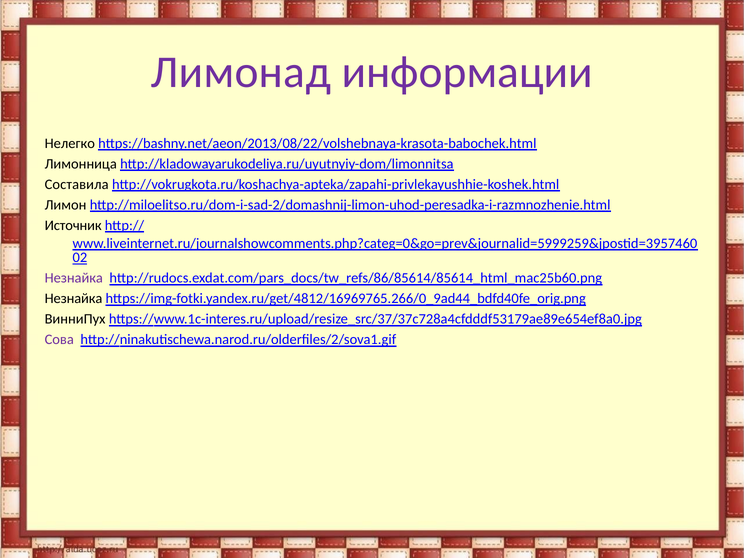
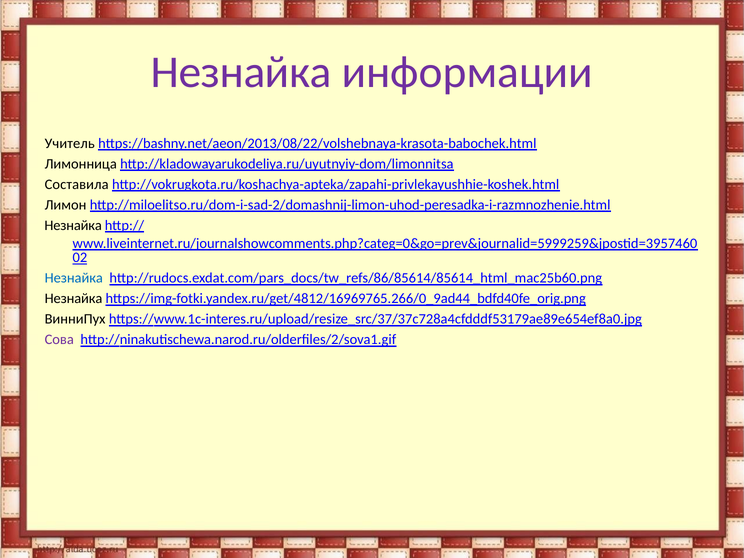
Лимонад: Лимонад -> Незнайка (241, 72)
Нелегко: Нелегко -> Учитель (70, 144)
Источник: Источник -> Незнайка (73, 226)
Незнайка colour: purple -> blue (74, 278)
